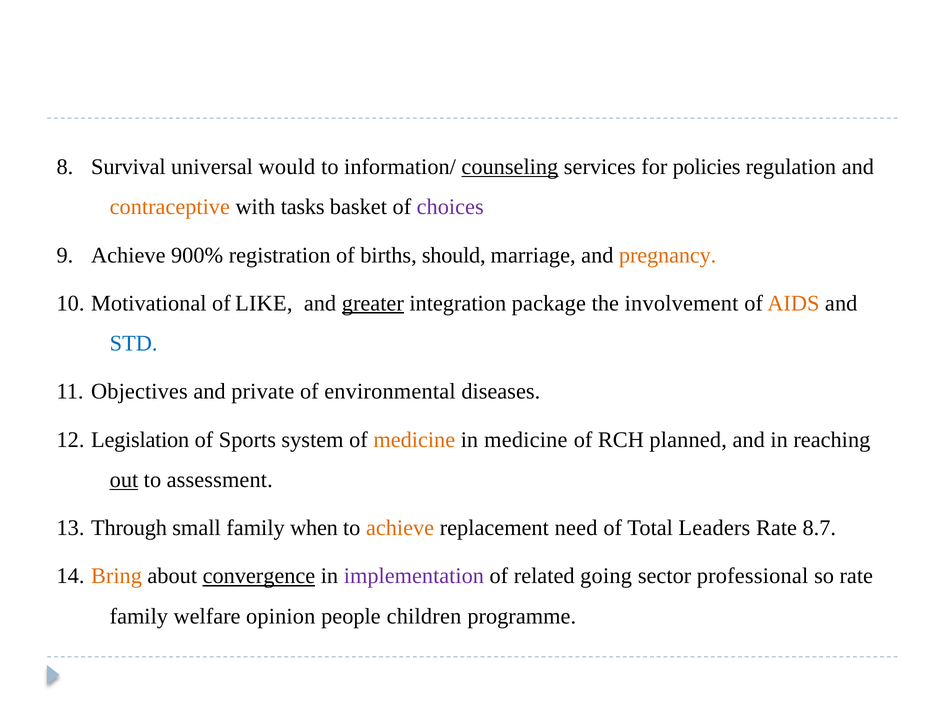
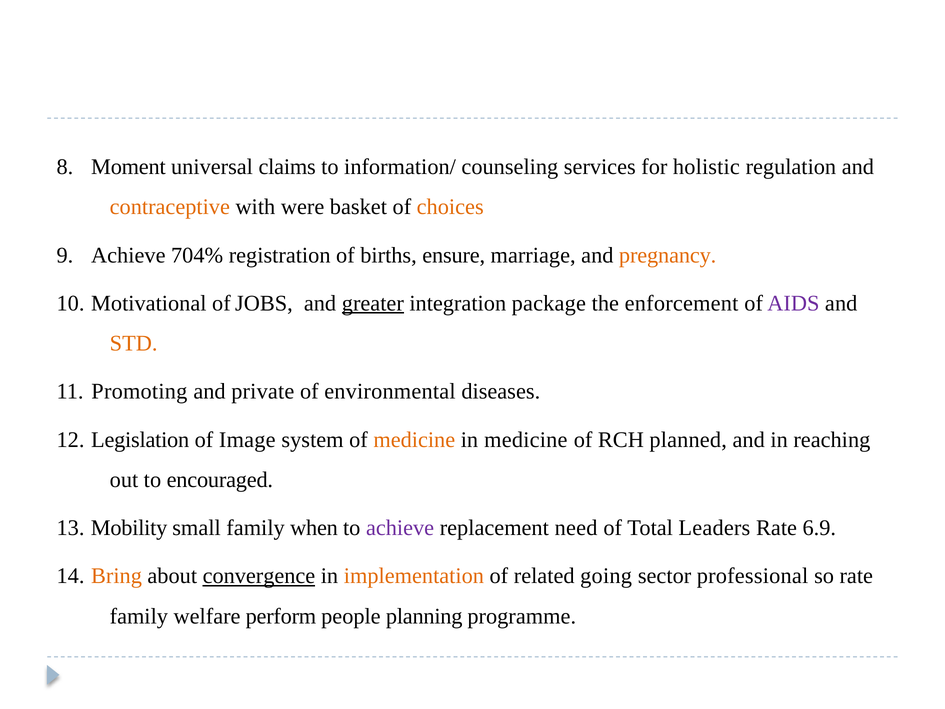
Survival: Survival -> Moment (128, 167)
would: would -> claims (287, 167)
counseling underline: present -> none (510, 167)
policies: policies -> holistic (706, 167)
tasks: tasks -> were (303, 207)
choices colour: purple -> orange (450, 207)
900%: 900% -> 704% (197, 255)
should: should -> ensure (454, 255)
LIKE: LIKE -> JOBS (264, 303)
involvement: involvement -> enforcement (682, 303)
AIDS colour: orange -> purple (793, 303)
STD colour: blue -> orange (134, 343)
Objectives: Objectives -> Promoting (139, 391)
Sports: Sports -> Image (247, 439)
out underline: present -> none (124, 480)
assessment: assessment -> encouraged (220, 480)
Through: Through -> Mobility (129, 528)
achieve colour: orange -> purple (400, 528)
8.7: 8.7 -> 6.9 (819, 528)
implementation colour: purple -> orange (414, 576)
opinion: opinion -> perform (281, 616)
children: children -> planning (424, 616)
